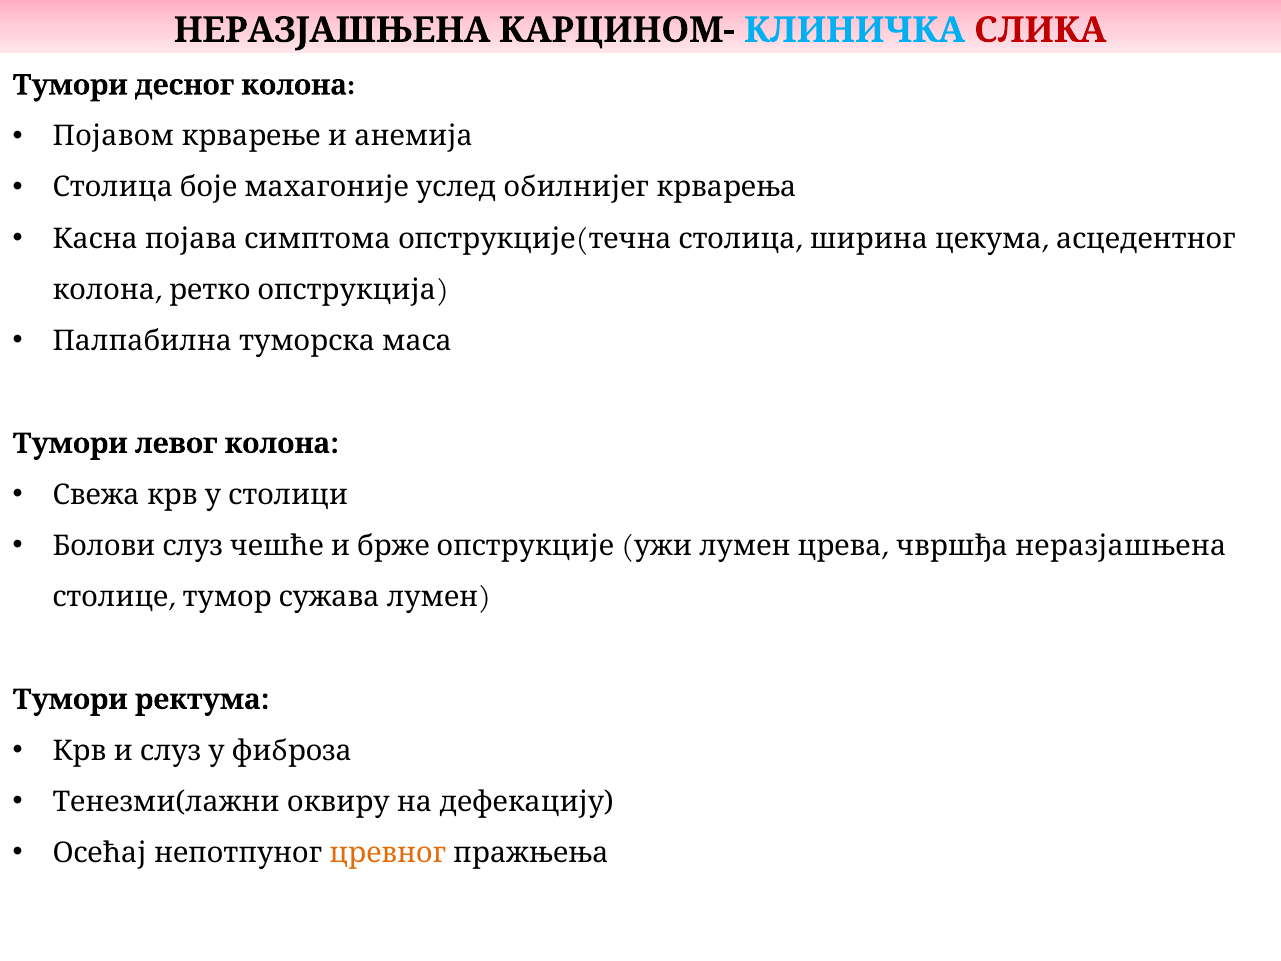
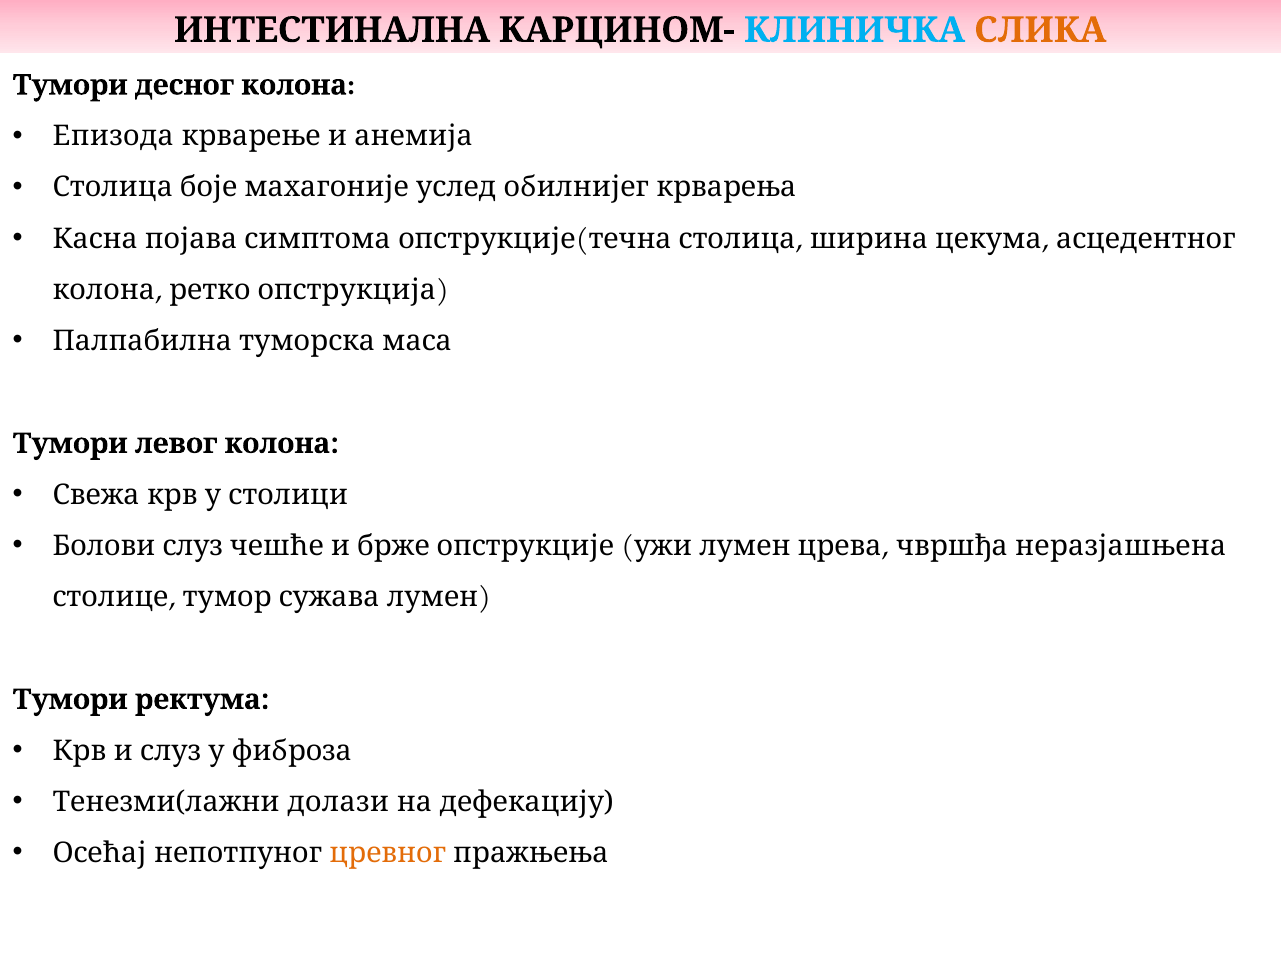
НЕРАЗЈАШЊЕНА: НЕРАЗЈАШЊЕНА -> ИНТЕСТИНАЛНА (332, 30)
СЛИКА colour: red -> orange (1040, 30)
Појавом: Појавом -> Епизода (113, 136)
оквиру: оквиру -> долази (338, 802)
